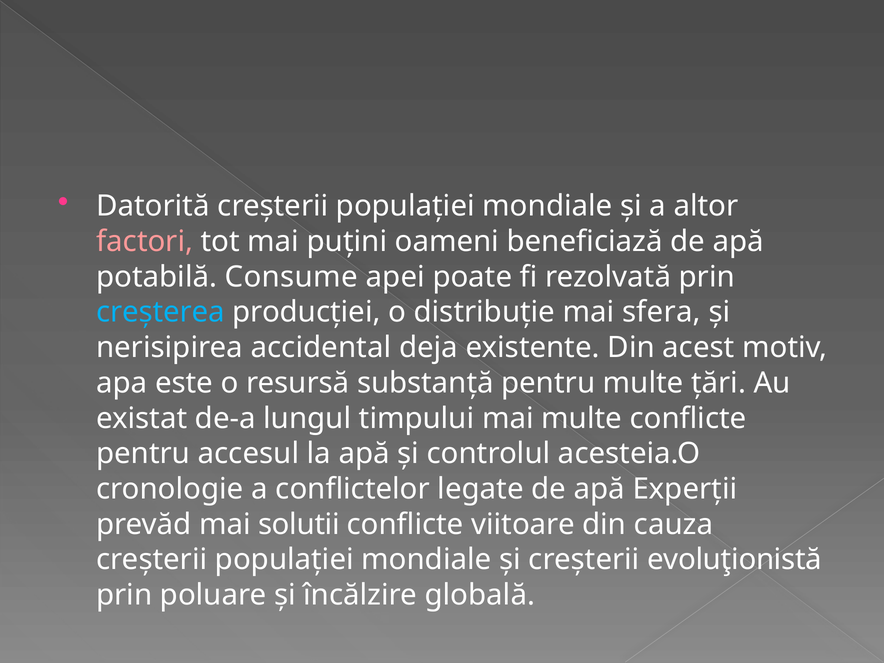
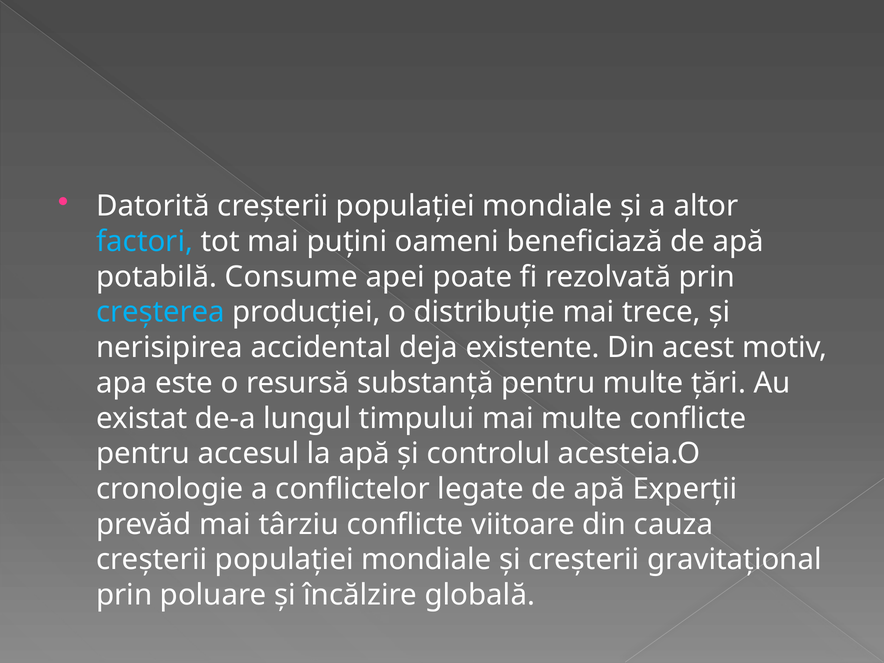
factori colour: pink -> light blue (145, 241)
sfera: sfera -> trece (661, 312)
solutii: solutii -> târziu (299, 524)
evoluţionistă: evoluţionistă -> gravitațional (734, 560)
